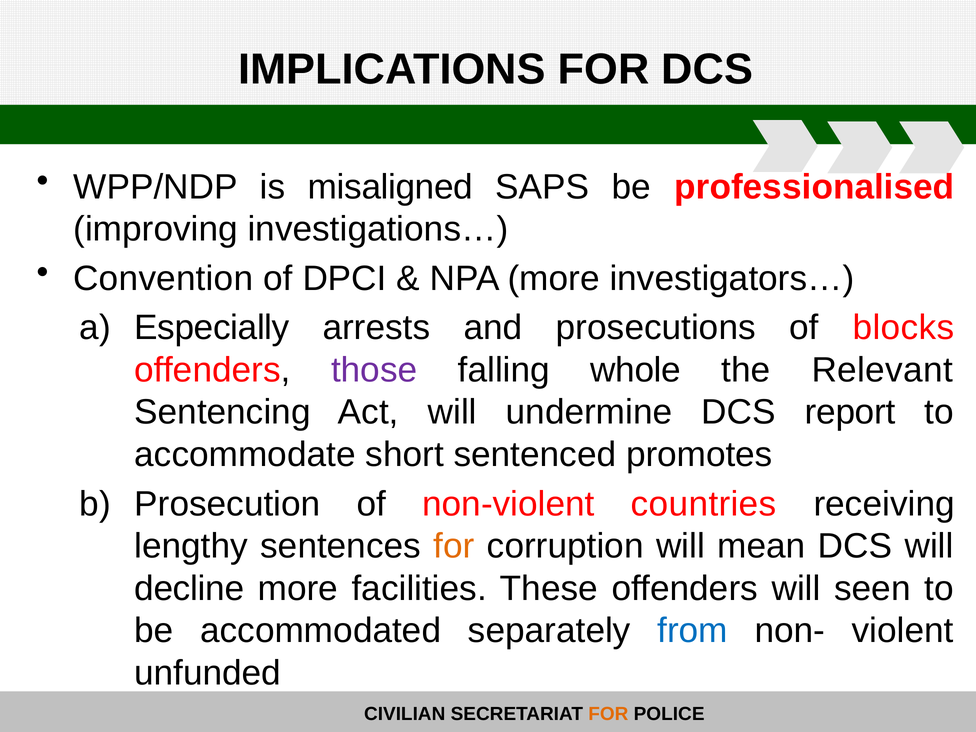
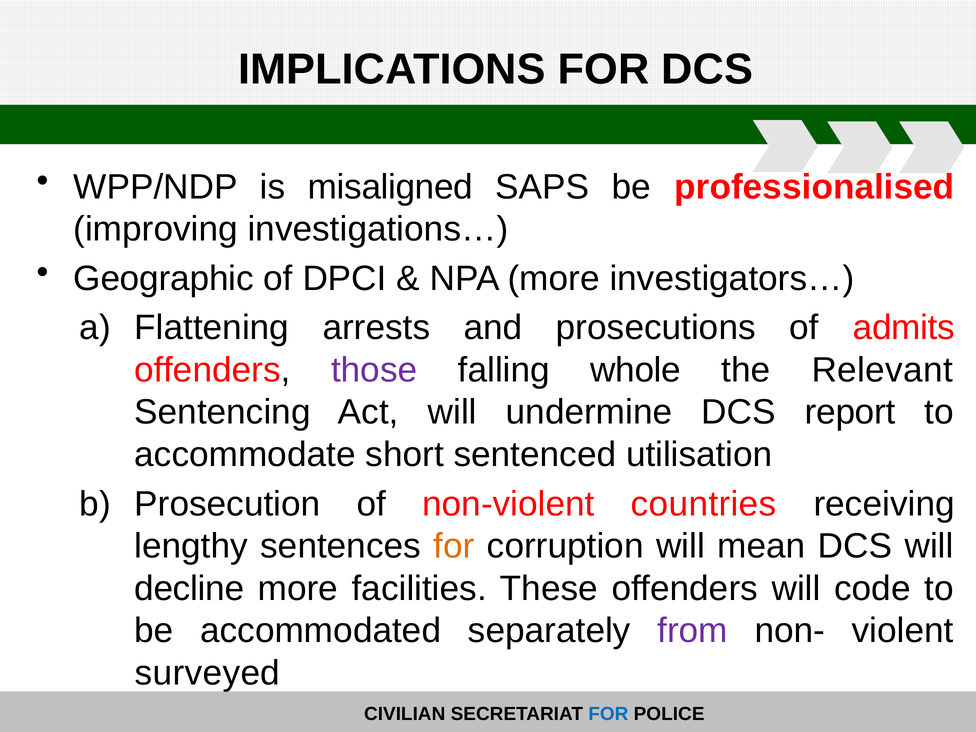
Convention: Convention -> Geographic (164, 279)
Especially: Especially -> Flattening (212, 328)
blocks: blocks -> admits (904, 328)
promotes: promotes -> utilisation (699, 455)
seen: seen -> code (872, 588)
from colour: blue -> purple (693, 631)
unfunded: unfunded -> surveyed (207, 673)
FOR colour: orange -> blue (608, 714)
